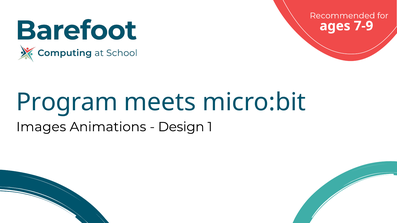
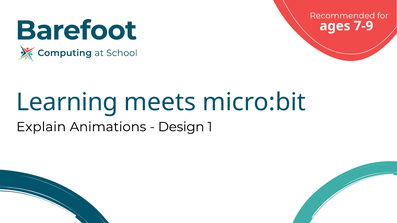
Program: Program -> Learning (67, 102)
Images: Images -> Explain (41, 127)
